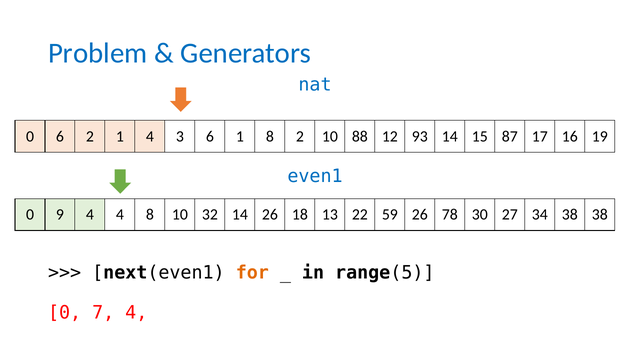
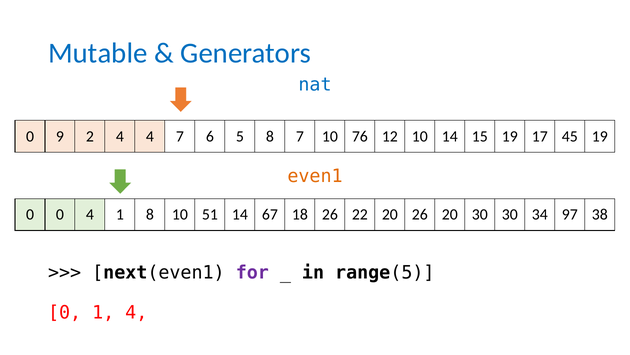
Problem: Problem -> Mutable (98, 53)
0 6: 6 -> 9 (60, 136)
2 1: 1 -> 4 (120, 136)
4 3: 3 -> 7 (180, 136)
6 1: 1 -> 5 (240, 136)
8 2: 2 -> 7 (300, 136)
88: 88 -> 76 (360, 136)
12 93: 93 -> 10 (420, 136)
15 87: 87 -> 19 (510, 136)
16: 16 -> 45 (570, 136)
even1 colour: blue -> orange (315, 176)
0 9: 9 -> 0 (60, 214)
4 4: 4 -> 1 (120, 214)
32: 32 -> 51 (210, 214)
14 26: 26 -> 67 (270, 214)
18 13: 13 -> 26 (330, 214)
22 59: 59 -> 20 (390, 214)
26 78: 78 -> 20 (450, 214)
30 27: 27 -> 30 (510, 214)
34 38: 38 -> 97 (570, 214)
for colour: orange -> purple (252, 272)
0 7: 7 -> 1 (103, 312)
